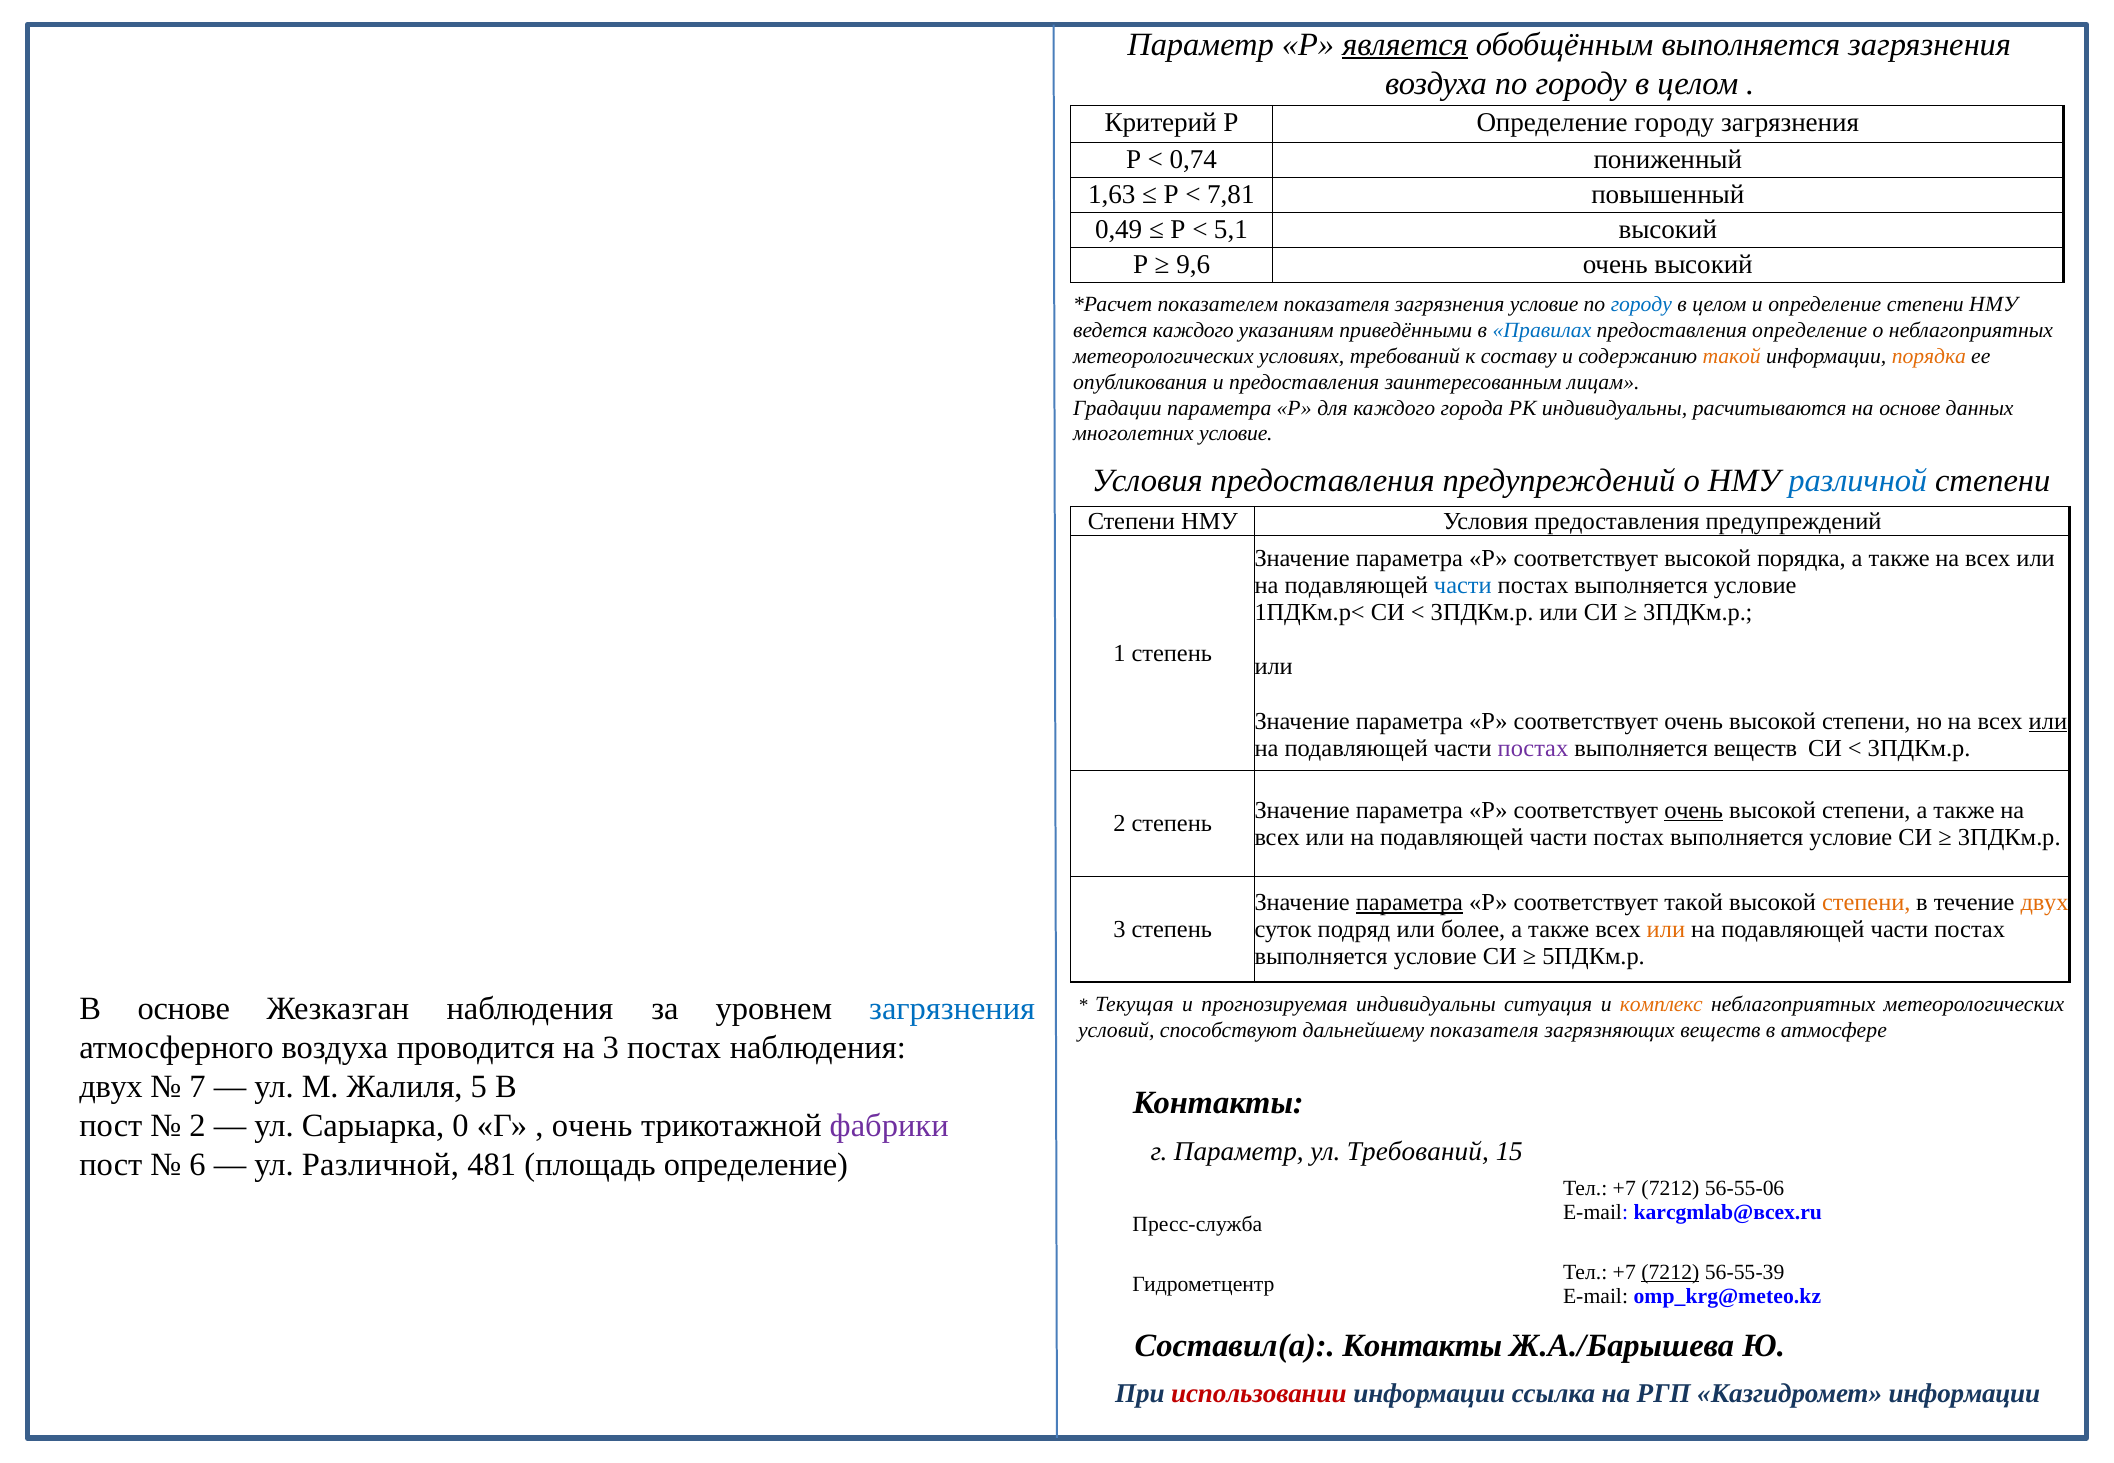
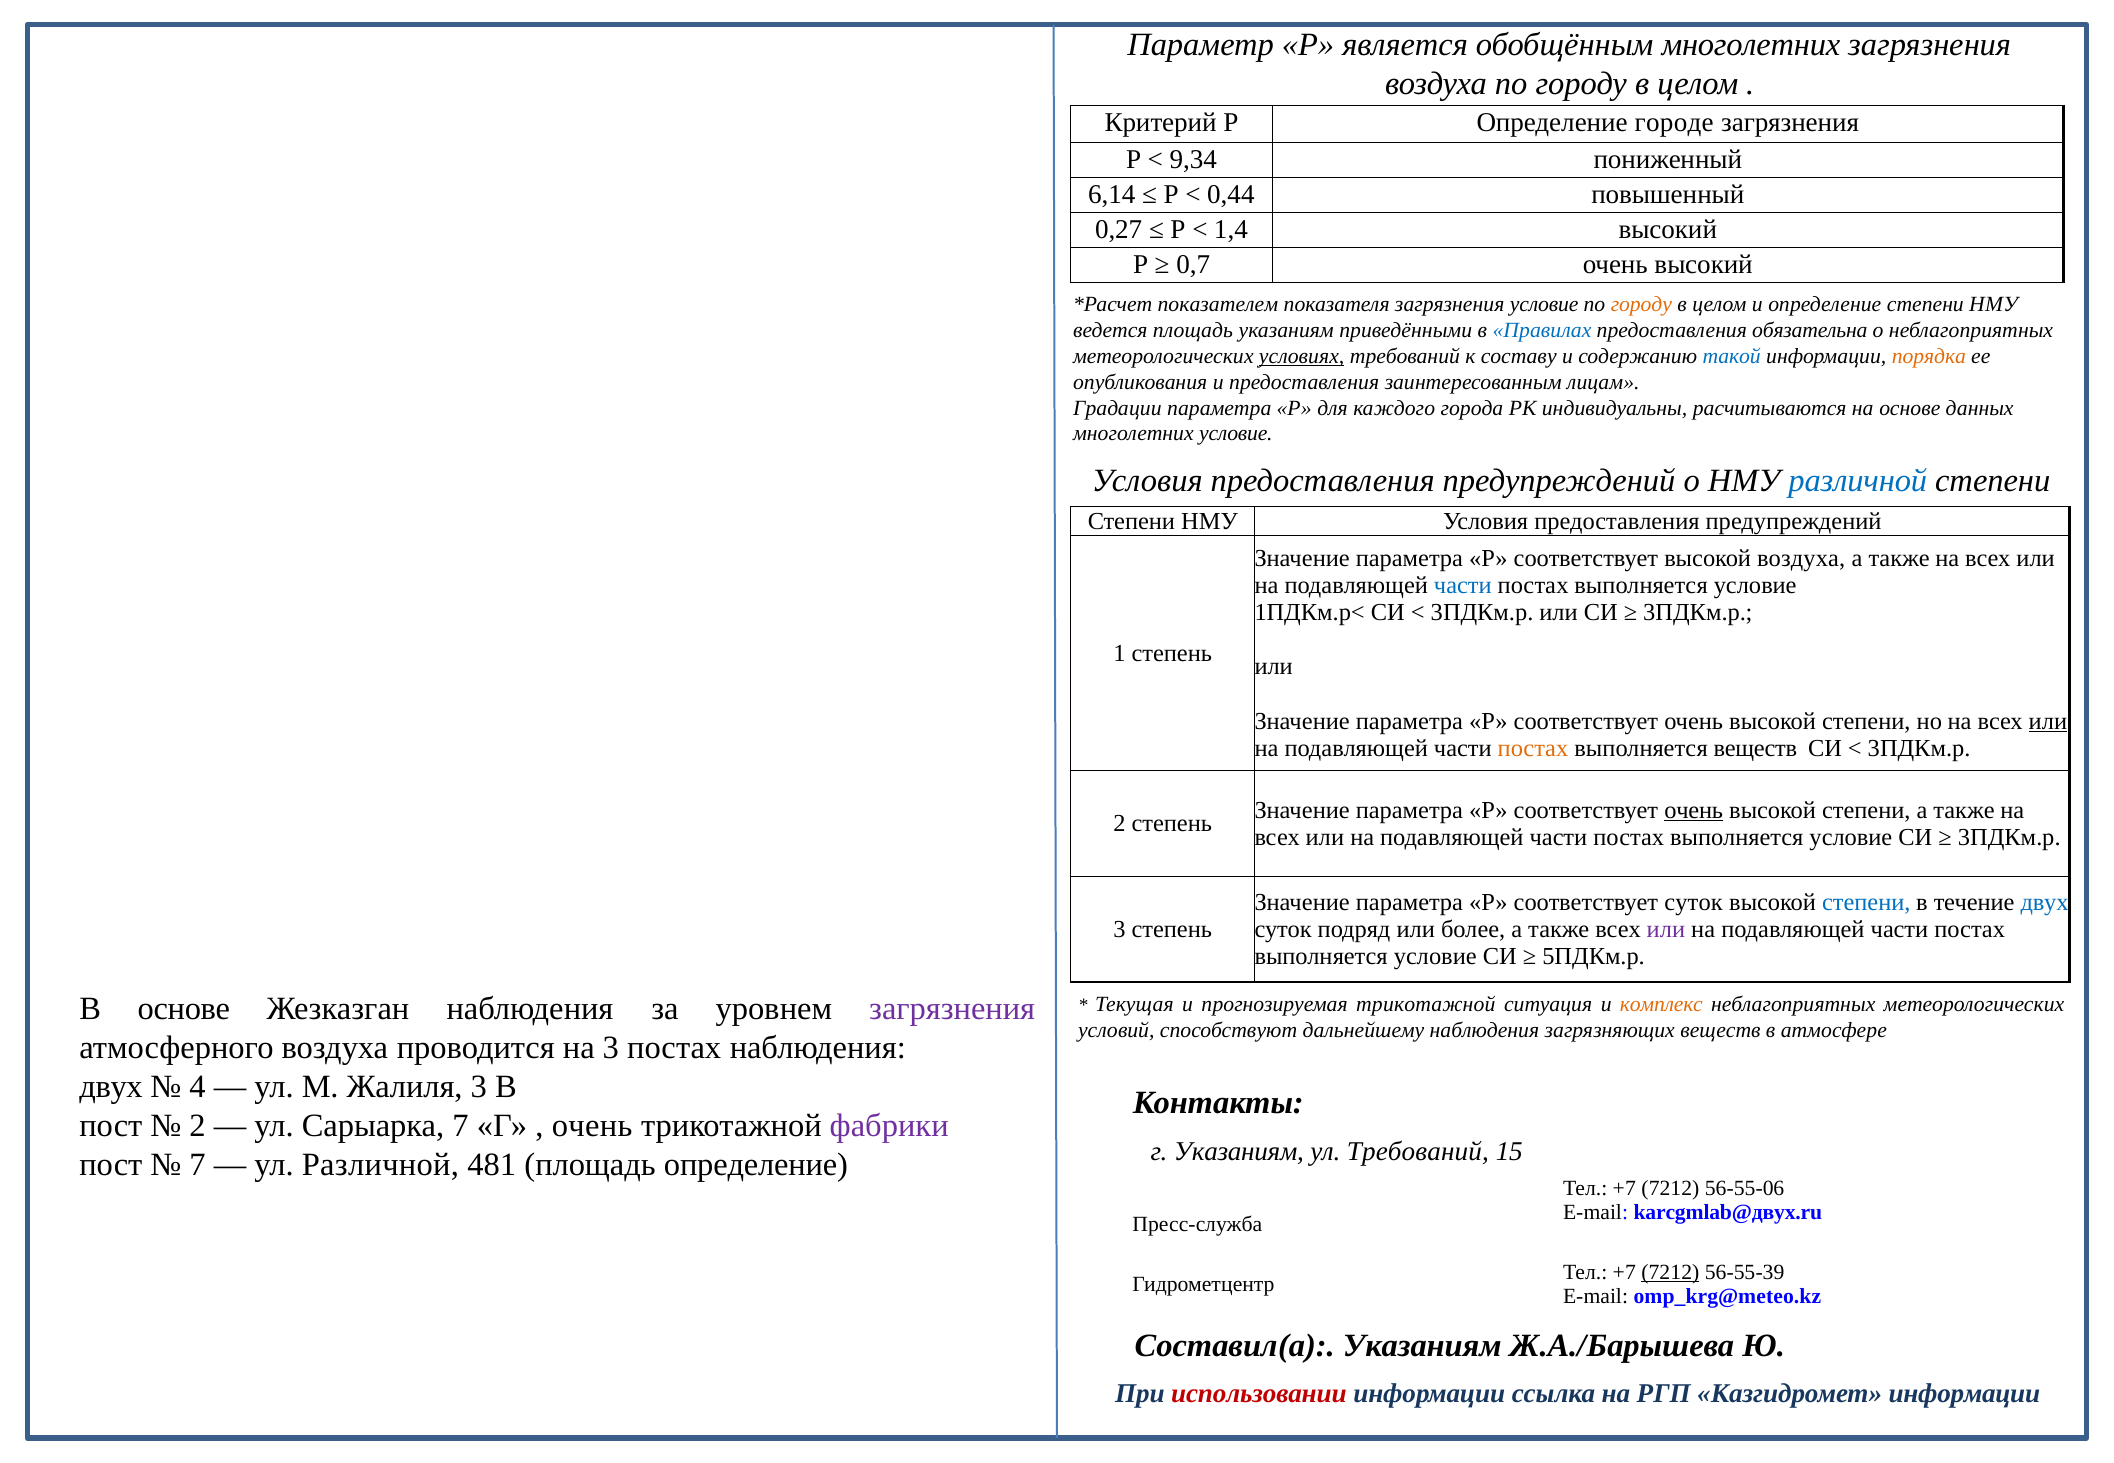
является underline: present -> none (1405, 44)
обобщённым выполняется: выполняется -> многолетних (1751, 44)
Определение городу: городу -> городе (1674, 123)
0,74: 0,74 -> 9,34 (1193, 160)
1,63: 1,63 -> 6,14 (1112, 195)
7,81: 7,81 -> 0,44 (1231, 195)
0,49: 0,49 -> 0,27 (1119, 230)
5,1: 5,1 -> 1,4 (1231, 230)
9,6: 9,6 -> 0,7 (1193, 265)
городу colour: blue -> orange (1641, 304)
ведется каждого: каждого -> площадь (1193, 330)
предоставления определение: определение -> обязательна (1810, 330)
условиях underline: none -> present (1302, 356)
такой colour: orange -> blue (1732, 356)
высокой порядка: порядка -> воздуха (1801, 559)
постах colour: purple -> orange (1533, 748)
параметра underline: present -> none (1409, 903)
соответствует такой: такой -> суток (1694, 903)
степени colour: orange -> blue (1866, 903)
двух colour: orange -> blue (2045, 903)
или colour: orange -> purple (1666, 930)
загрязнения colour: blue -> purple (952, 1009)
прогнозируемая индивидуальны: индивидуальны -> трикотажной (1426, 1004)
дальнейшему показателя: показателя -> наблюдения (1484, 1030)
7: 7 -> 4 (198, 1087)
Жалиля 5: 5 -> 3 (479, 1087)
Сарыарка 0: 0 -> 7 (461, 1126)
г Параметр: Параметр -> Указаниям (1239, 1151)
6: 6 -> 7 (198, 1165)
karcgmlab@всех.ru: karcgmlab@всех.ru -> karcgmlab@двух.ru (1728, 1212)
Составил(а Контакты: Контакты -> Указаниям (1422, 1346)
